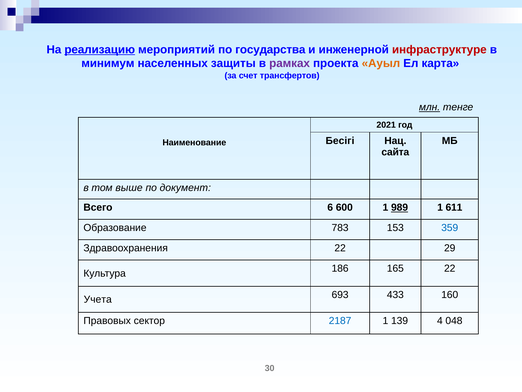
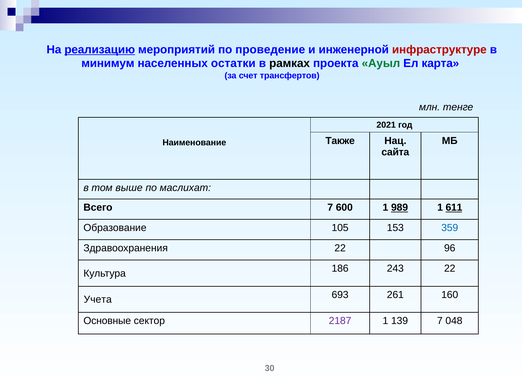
государства: государства -> проведение (270, 50)
защиты: защиты -> остатки (233, 63)
рамках colour: purple -> black (290, 63)
Ауыл colour: orange -> green (381, 63)
млн underline: present -> none (430, 107)
Бесігі: Бесігі -> Также (340, 140)
документ: документ -> маслихат (185, 187)
Всего 6: 6 -> 7 (330, 207)
611 underline: none -> present (454, 207)
783: 783 -> 105 (340, 228)
29: 29 -> 96 (450, 248)
165: 165 -> 243 (395, 268)
433: 433 -> 261 (395, 294)
Правовых: Правовых -> Основные (107, 320)
2187 colour: blue -> purple (340, 320)
139 4: 4 -> 7 (440, 320)
